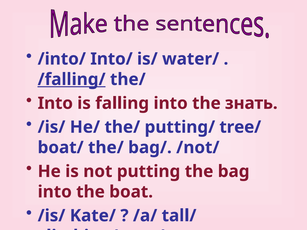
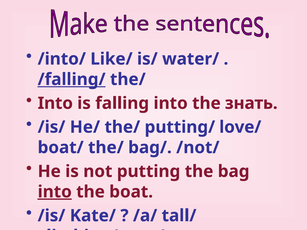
Into/: Into/ -> Like/ (111, 59)
putting/ tree/: tree/ -> love/ (240, 127)
into underline: none -> present (55, 192)
